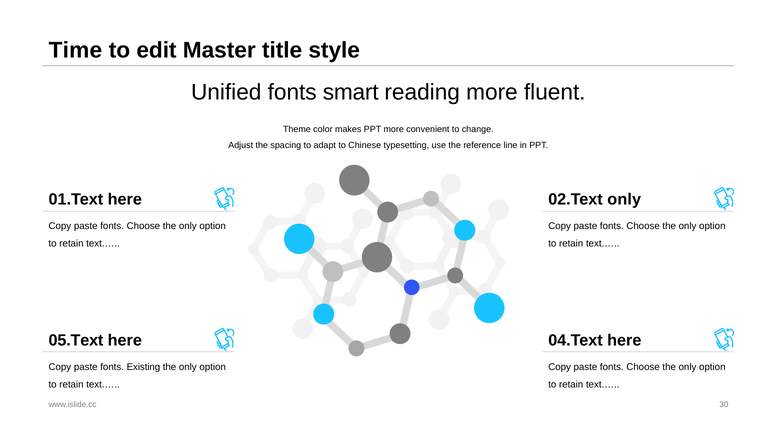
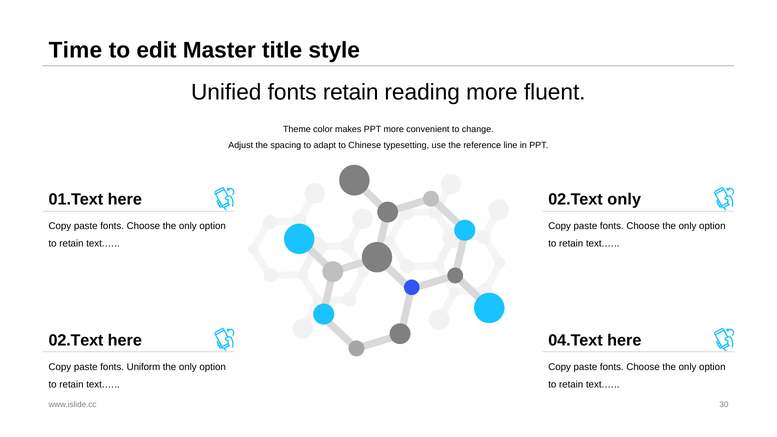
fonts smart: smart -> retain (351, 92)
05.Text: 05.Text -> 02.Text (76, 341)
Existing: Existing -> Uniform (143, 367)
